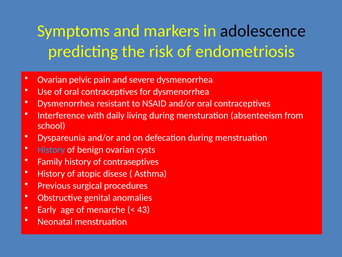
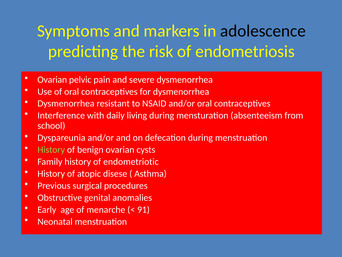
History colour: light blue -> light green (51, 150)
contraseptives: contraseptives -> endometriotic (131, 161)
43: 43 -> 91 (143, 209)
